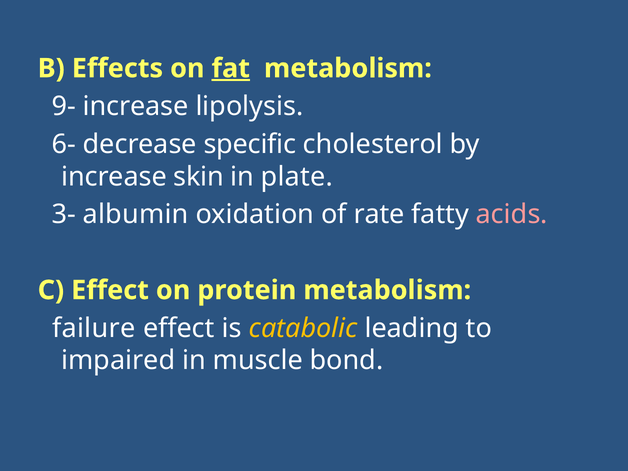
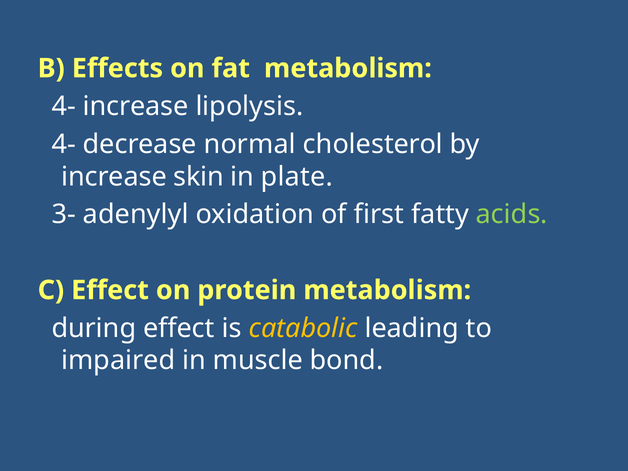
fat underline: present -> none (231, 68)
9-: 9- -> 4- (64, 106)
6-: 6- -> 4- (64, 144)
specific: specific -> normal (250, 144)
albumin: albumin -> adenylyl (136, 214)
rate: rate -> first (379, 214)
acids colour: pink -> light green (512, 214)
failure: failure -> during (94, 328)
